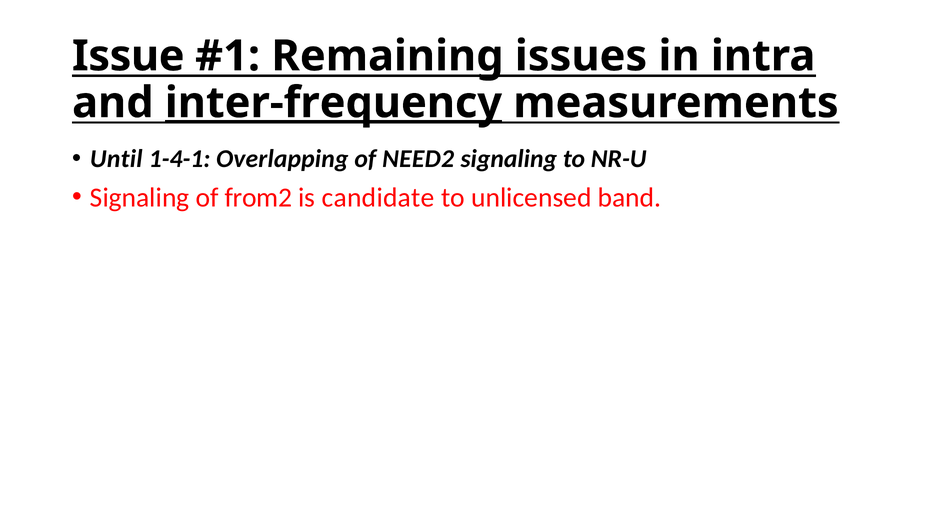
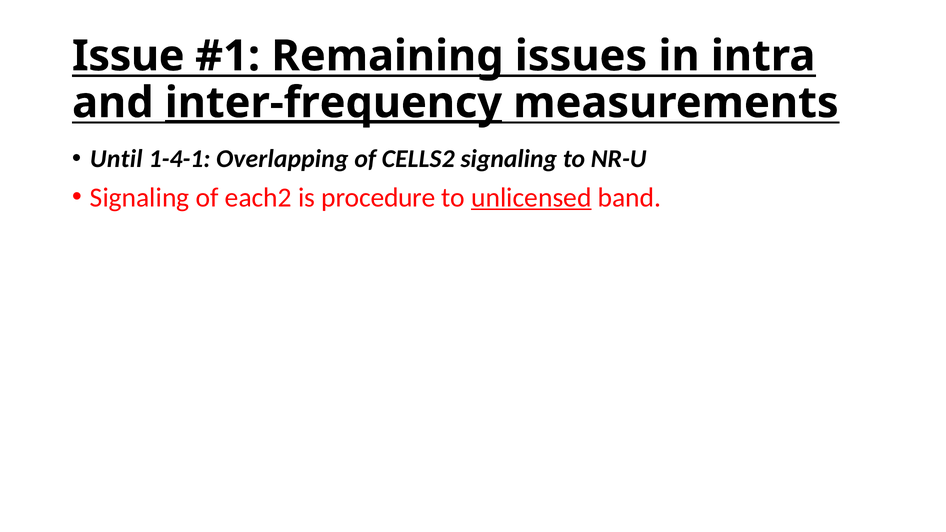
NEED2: NEED2 -> CELLS2 (418, 159)
from2: from2 -> each2 (258, 197)
candidate: candidate -> procedure (378, 197)
unlicensed underline: none -> present (531, 197)
